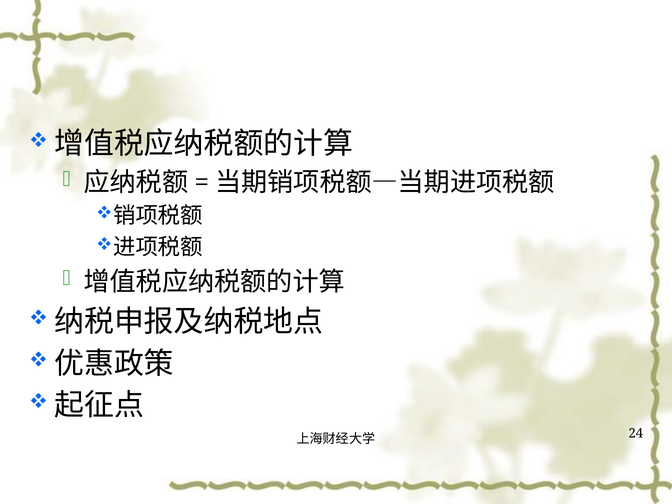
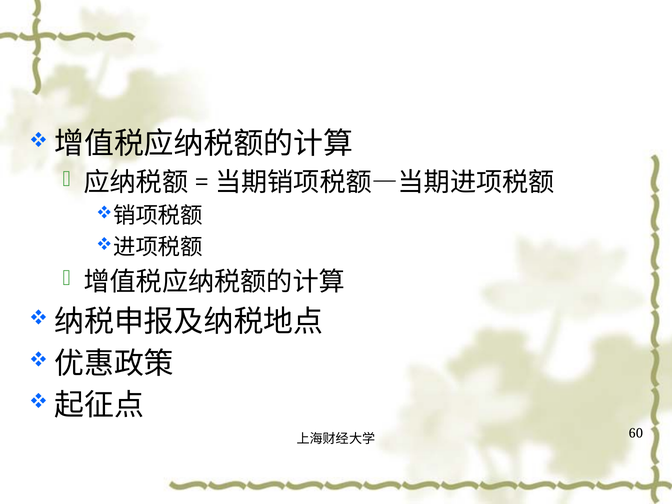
24: 24 -> 60 (636, 434)
